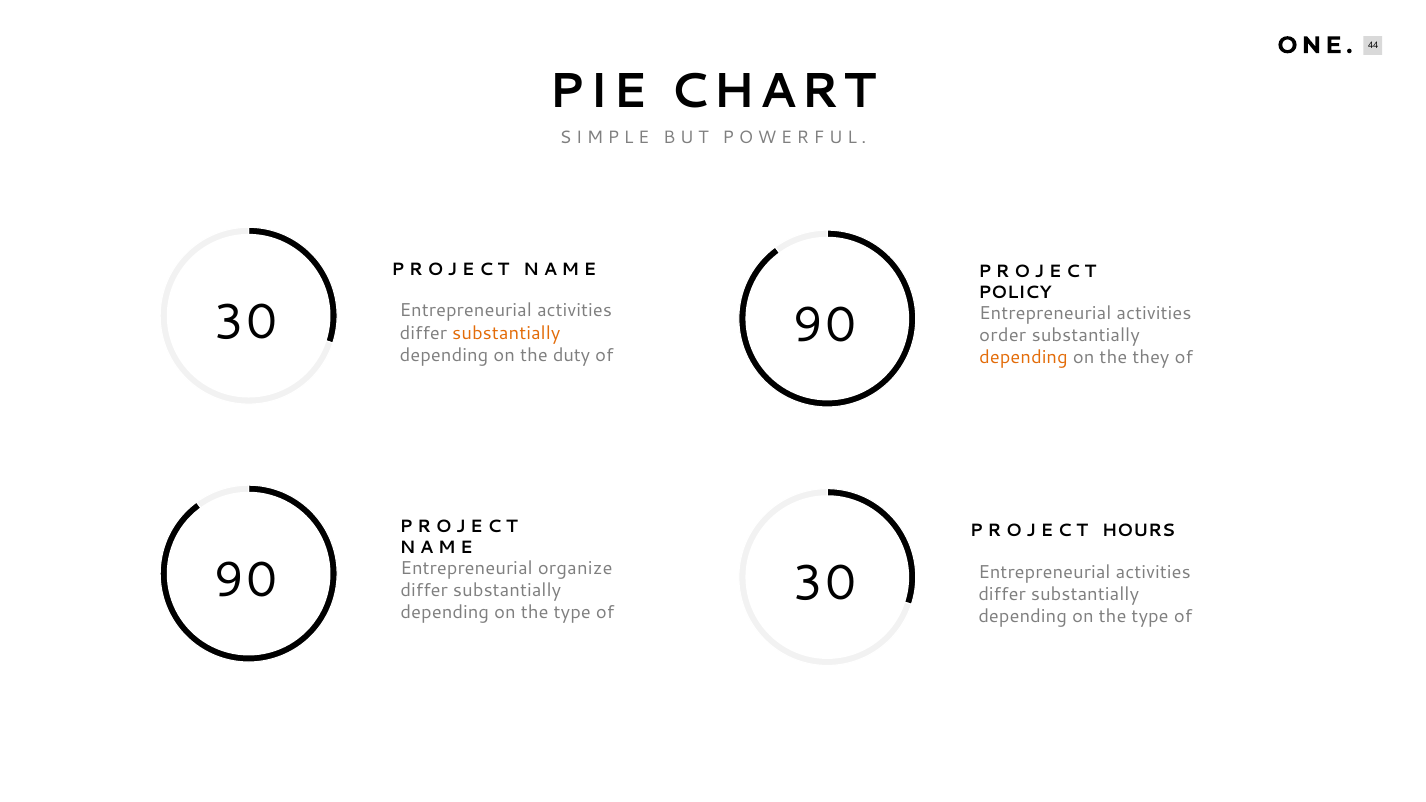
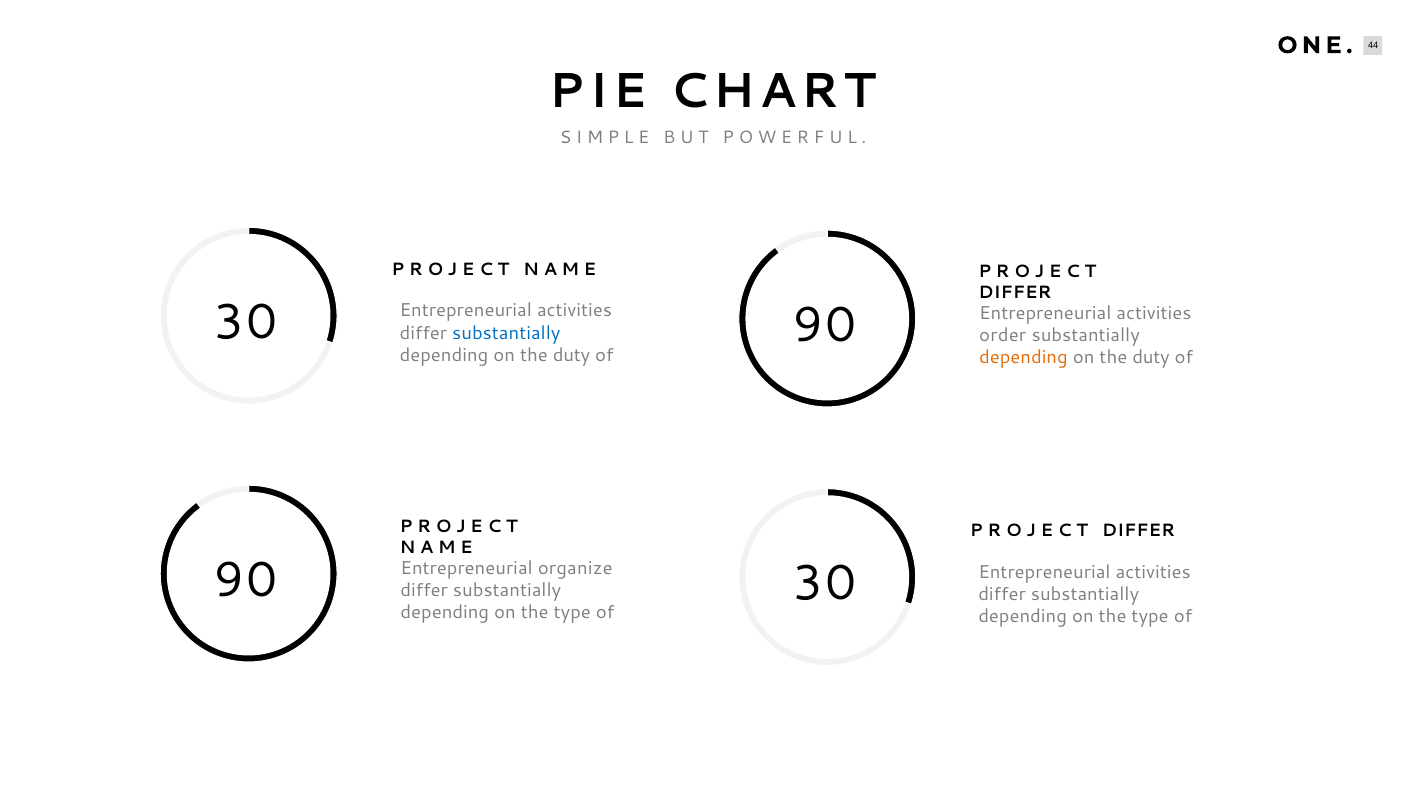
POLICY: POLICY -> DIFFER (1015, 293)
substantially colour: orange -> blue (506, 333)
they: they -> duty (1151, 358)
HOURS: HOURS -> DIFFER (1138, 531)
